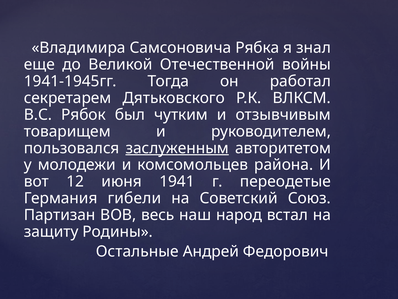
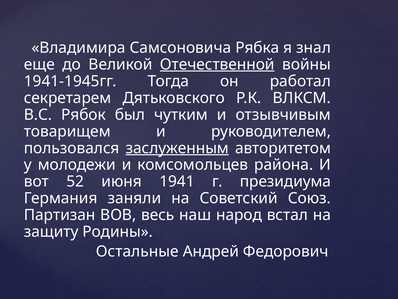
Отечественной underline: none -> present (217, 64)
12: 12 -> 52 (75, 181)
переодетые: переодетые -> президиума (285, 181)
гибели: гибели -> заняли (134, 198)
